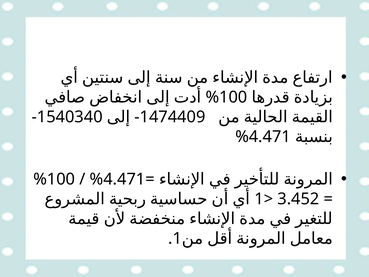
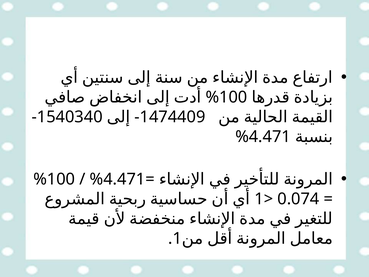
3.452: 3.452 -> 0.074 (298, 199)
